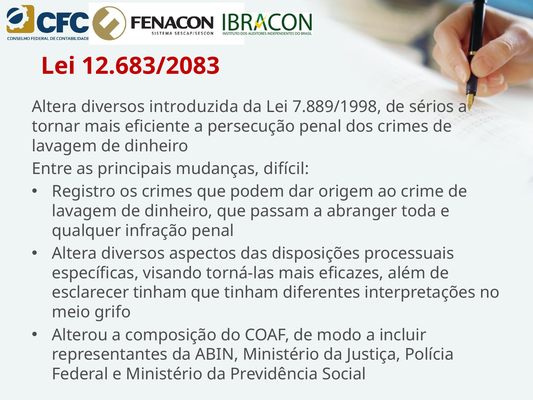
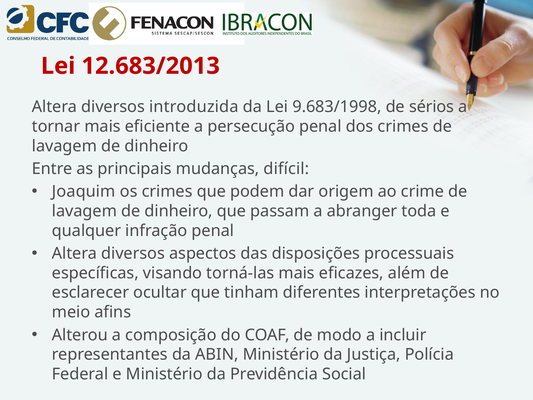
12.683/2083: 12.683/2083 -> 12.683/2013 (151, 66)
7.889/1998: 7.889/1998 -> 9.683/1998 (337, 107)
Registro: Registro -> Joaquim (84, 192)
esclarecer tinham: tinham -> ocultar (160, 292)
grifo: grifo -> afins (113, 312)
